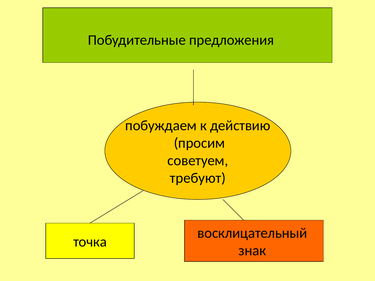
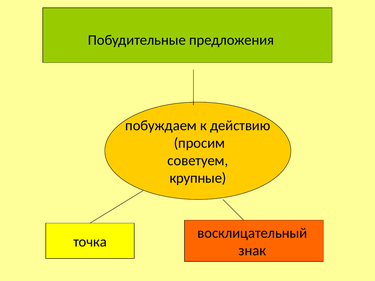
требуют: требуют -> крупные (198, 178)
